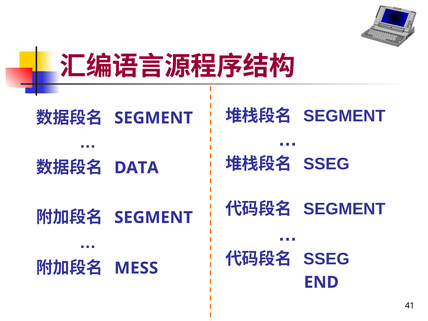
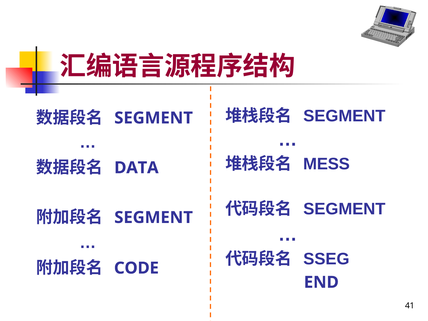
SSEG: SSEG -> MESS (326, 164)
MESS: MESS -> CODE (136, 268)
